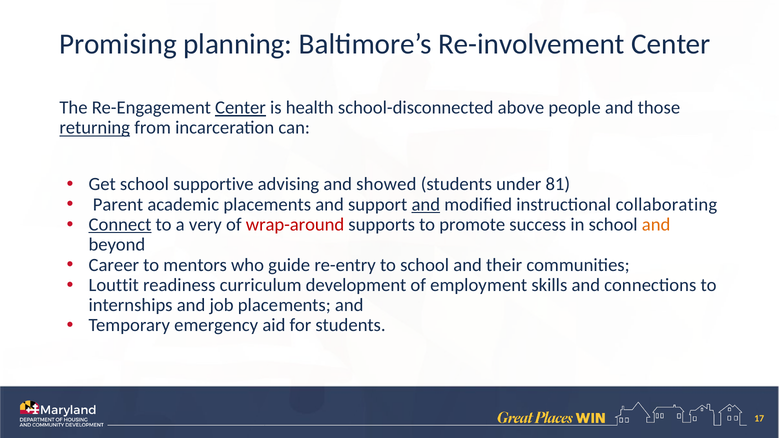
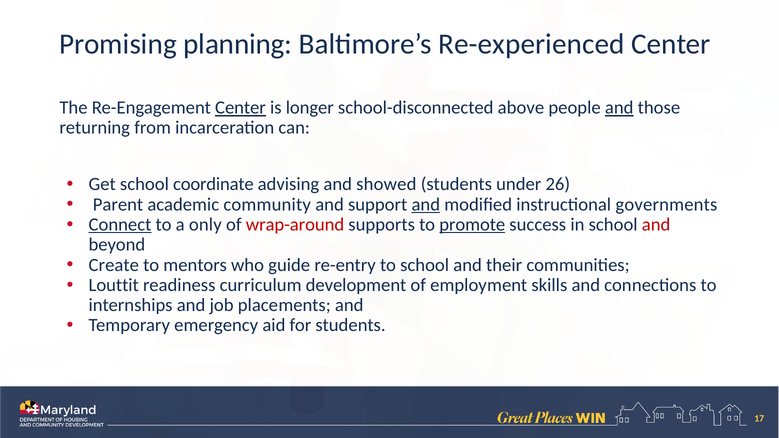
Re-involvement: Re-involvement -> Re-experienced (531, 44)
health: health -> longer (310, 108)
and underline: none -> present (619, 108)
returning underline: present -> none (95, 128)
supportive: supportive -> coordinate (213, 184)
81: 81 -> 26 (558, 184)
placements: placements -> community (267, 205)
collaborating: collaborating -> governments (666, 205)
very: very -> only (205, 225)
promote underline: none -> present (472, 225)
and colour: orange -> red (656, 225)
Career: Career -> Create (114, 265)
